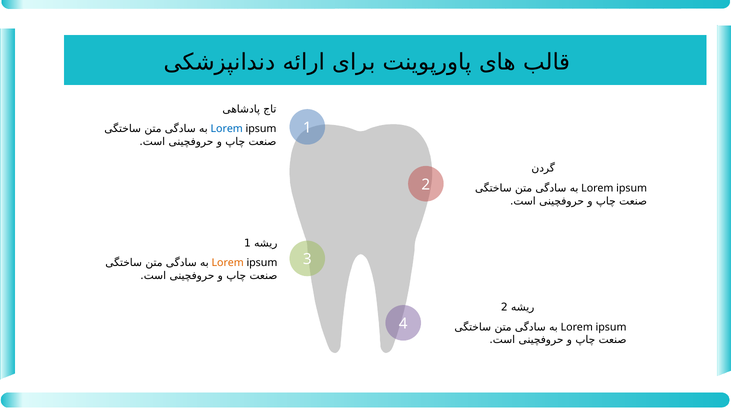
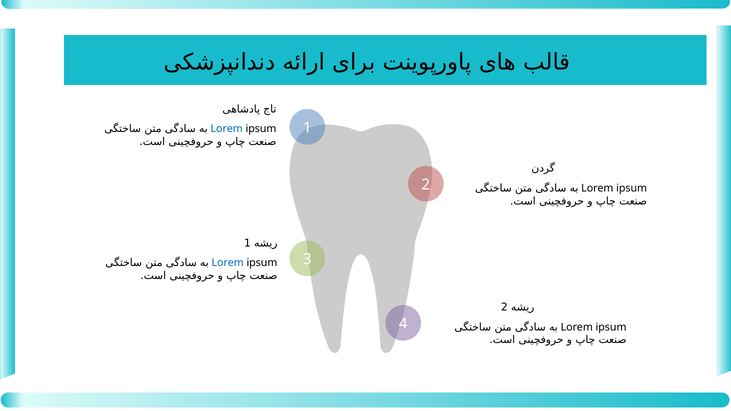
Lorem colour: orange -> blue (228, 263)
